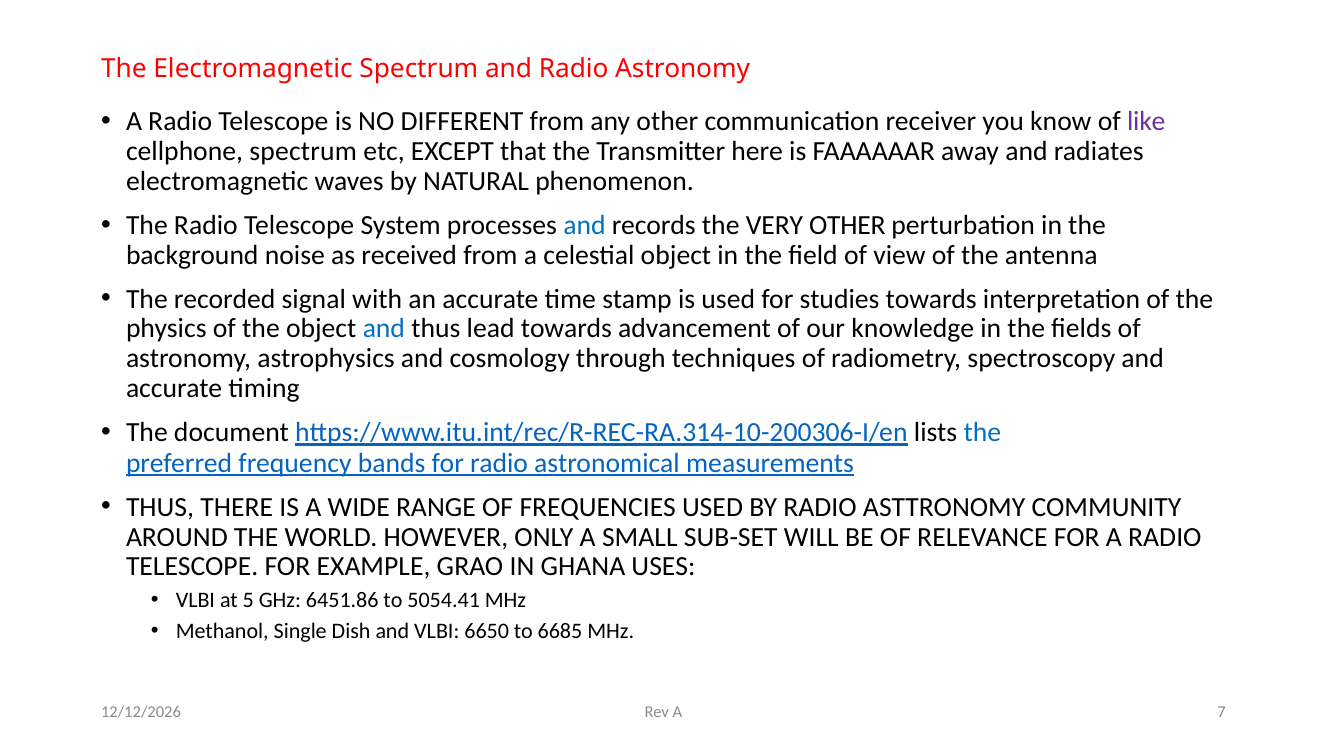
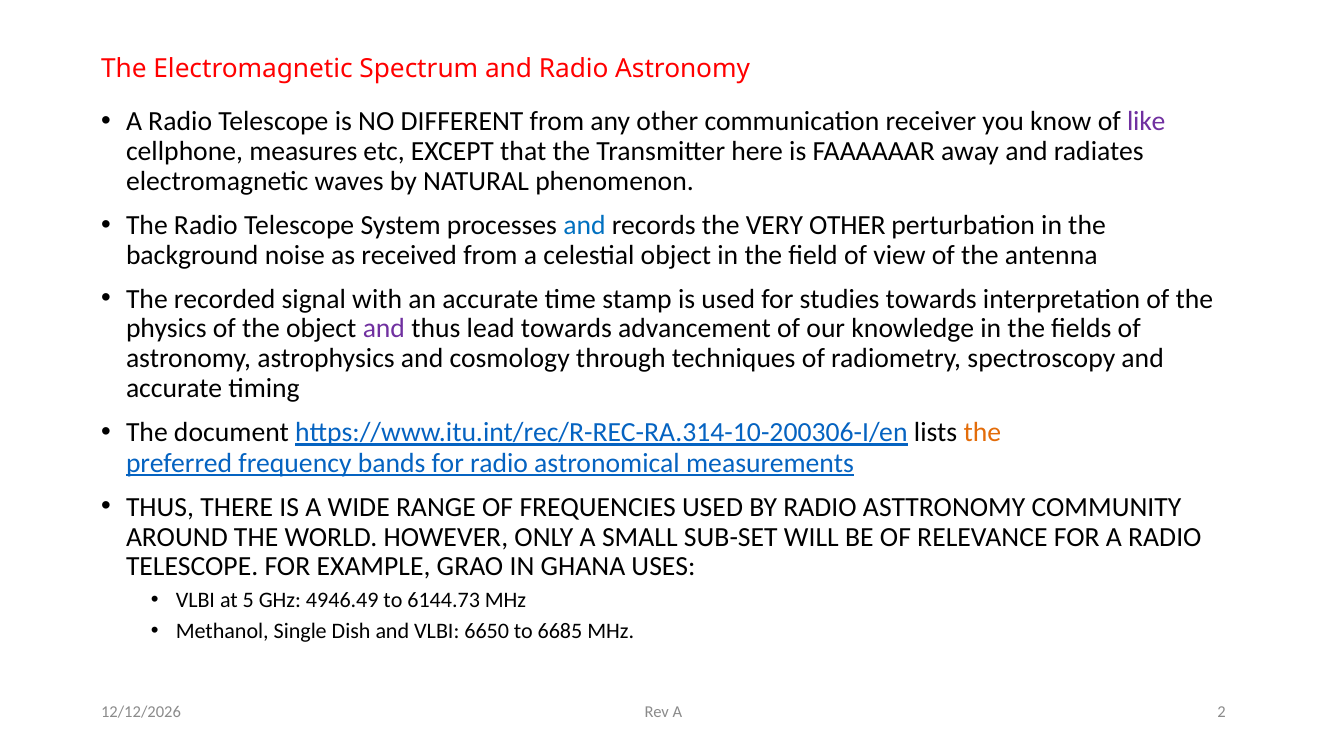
cellphone spectrum: spectrum -> measures (303, 152)
and colour: blue -> purple (384, 329)
the colour: blue -> orange (982, 433)
6451.86: 6451.86 -> 4946.49 (342, 601)
5054.41: 5054.41 -> 6144.73 (444, 601)
7: 7 -> 2 (1222, 713)
